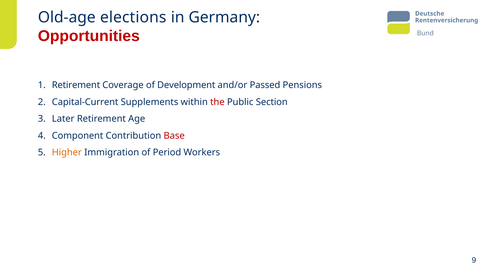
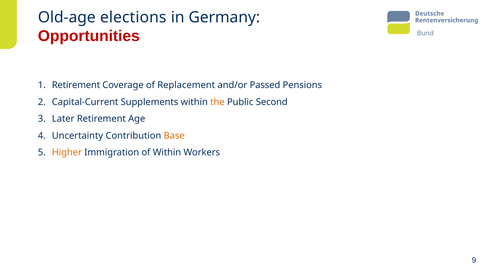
Development: Development -> Replacement (186, 85)
the colour: red -> orange (217, 102)
Section: Section -> Second (272, 102)
Component: Component -> Uncertainty (78, 136)
Base colour: red -> orange (174, 136)
of Period: Period -> Within (167, 152)
